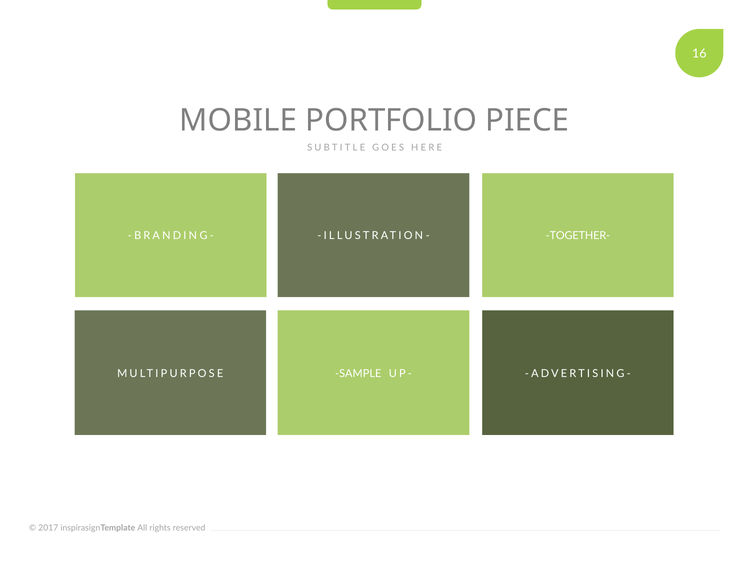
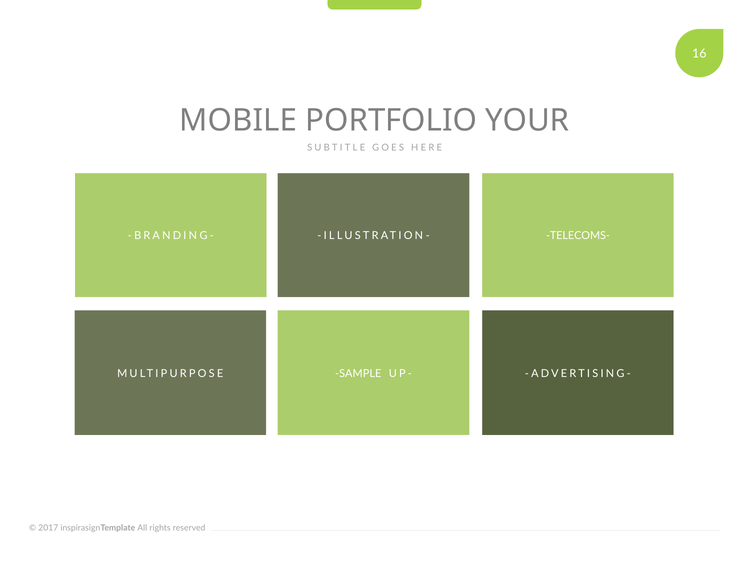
PIECE: PIECE -> YOUR (527, 120)
TOGETHER-: TOGETHER- -> TELECOMS- (578, 236)
